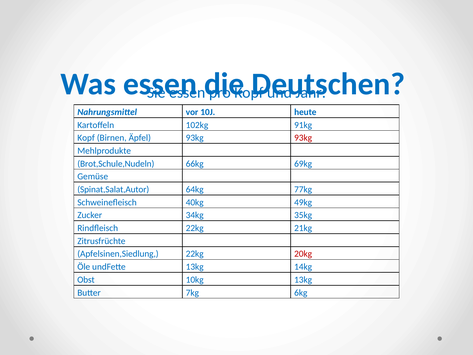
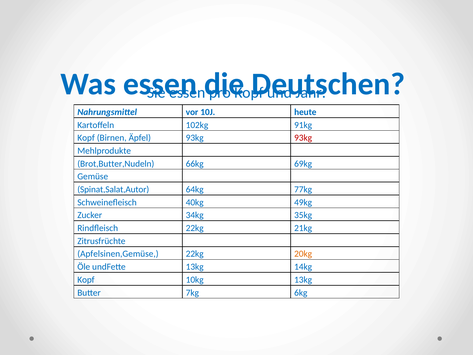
Brot,Schule,Nudeln: Brot,Schule,Nudeln -> Brot,Butter,Nudeln (116, 164)
Apfelsinen,Siedlung: Apfelsinen,Siedlung -> Apfelsinen,Gemüse (118, 254)
20kg colour: red -> orange (303, 254)
Obst: Obst -> Kopf (86, 280)
